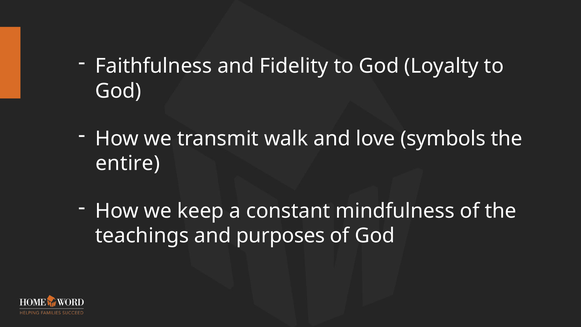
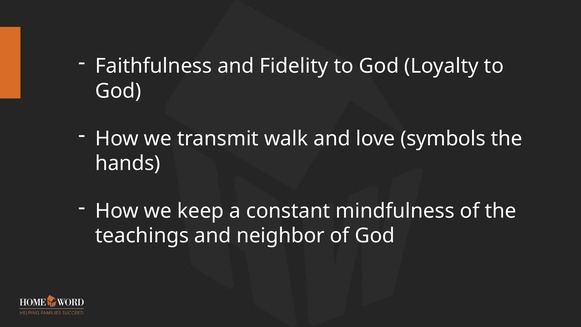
entire: entire -> hands (128, 163)
purposes: purposes -> neighbor (281, 236)
